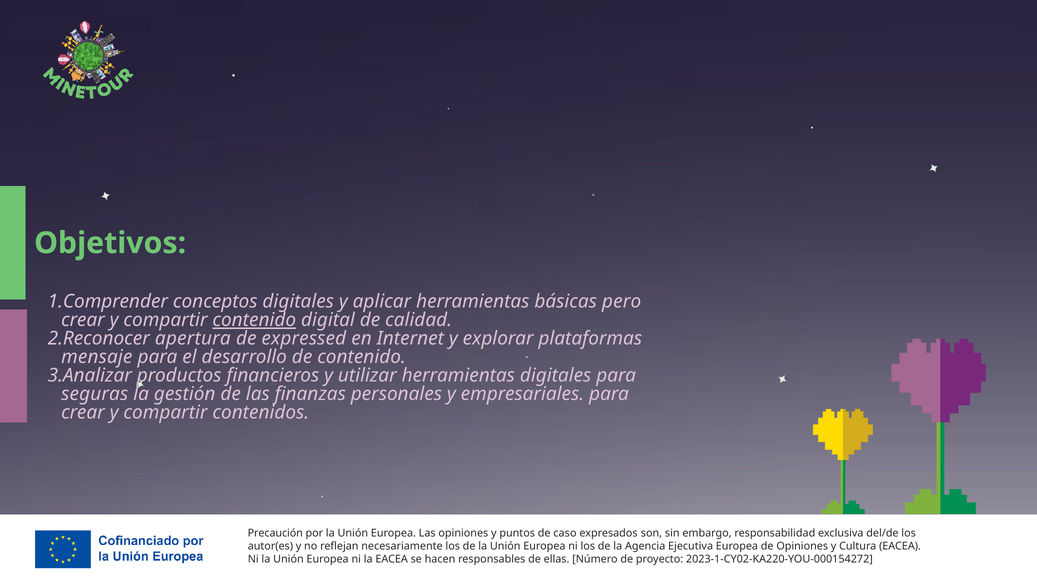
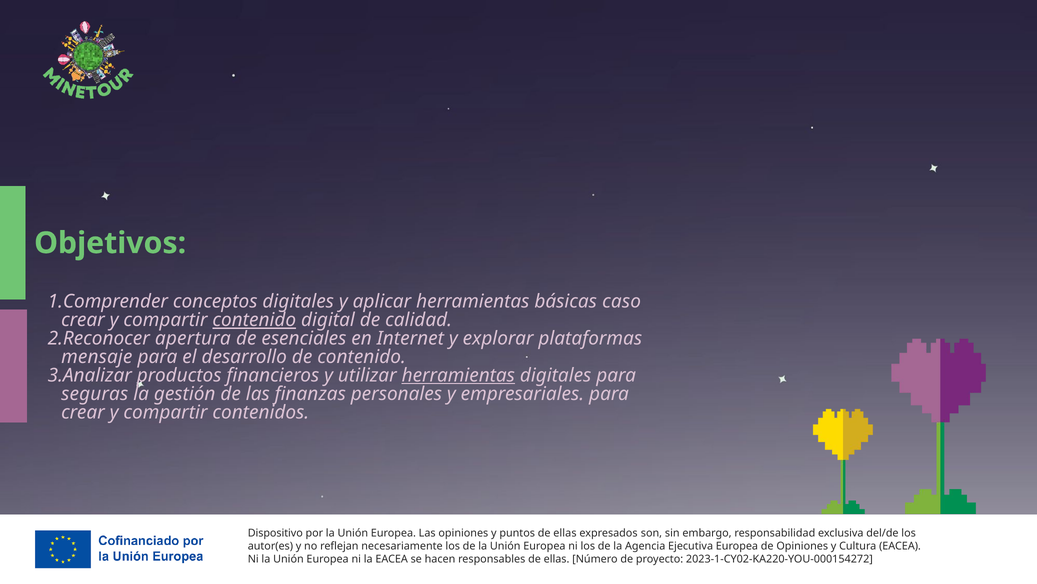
pero: pero -> caso (622, 301)
expressed: expressed -> esenciales (304, 338)
herramientas underline: none -> present (458, 375)
Precaución: Precaución -> Dispositivo (275, 532)
puntos de caso: caso -> ellas (565, 532)
